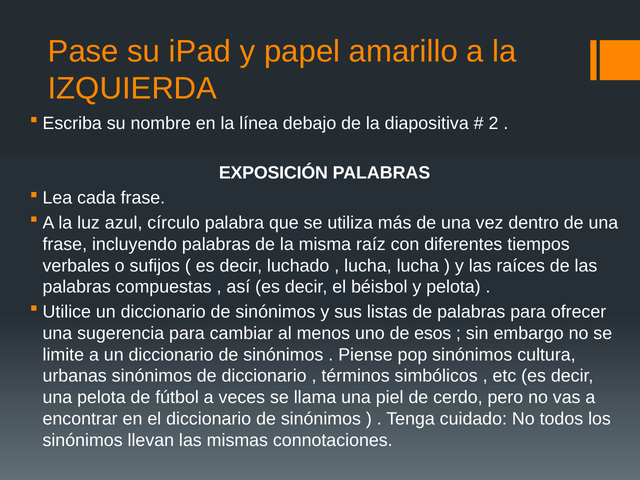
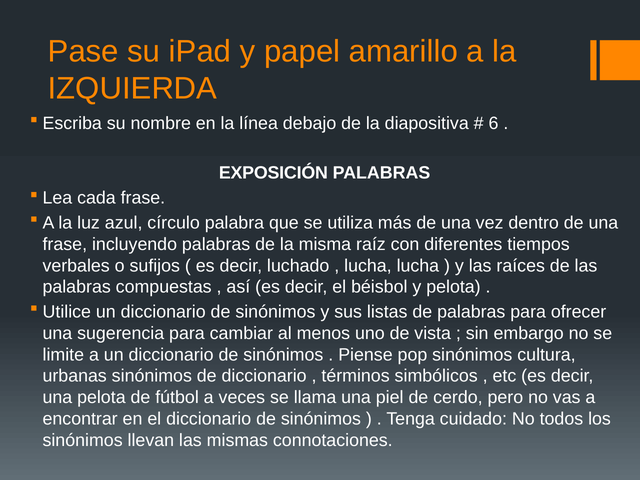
2: 2 -> 6 (493, 123)
esos: esos -> vista (433, 333)
